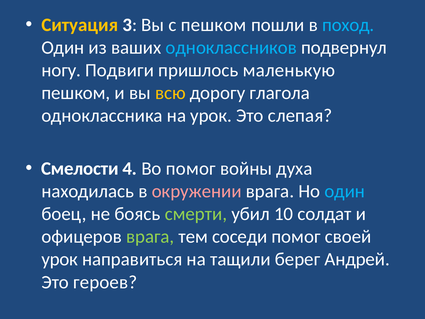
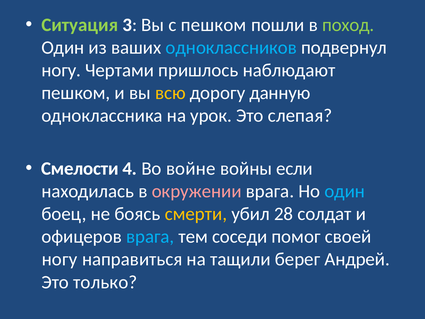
Ситуация colour: yellow -> light green (80, 25)
поход colour: light blue -> light green (348, 25)
Подвиги: Подвиги -> Чертами (120, 70)
маленькую: маленькую -> наблюдают (289, 70)
глагола: глагола -> данную (280, 93)
Во помог: помог -> войне (191, 168)
духа: духа -> если (294, 168)
смерти colour: light green -> yellow (196, 214)
10: 10 -> 28 (284, 214)
врага colour: light green -> light blue (150, 237)
урок: урок -> ногу (60, 259)
героев: героев -> только (105, 282)
